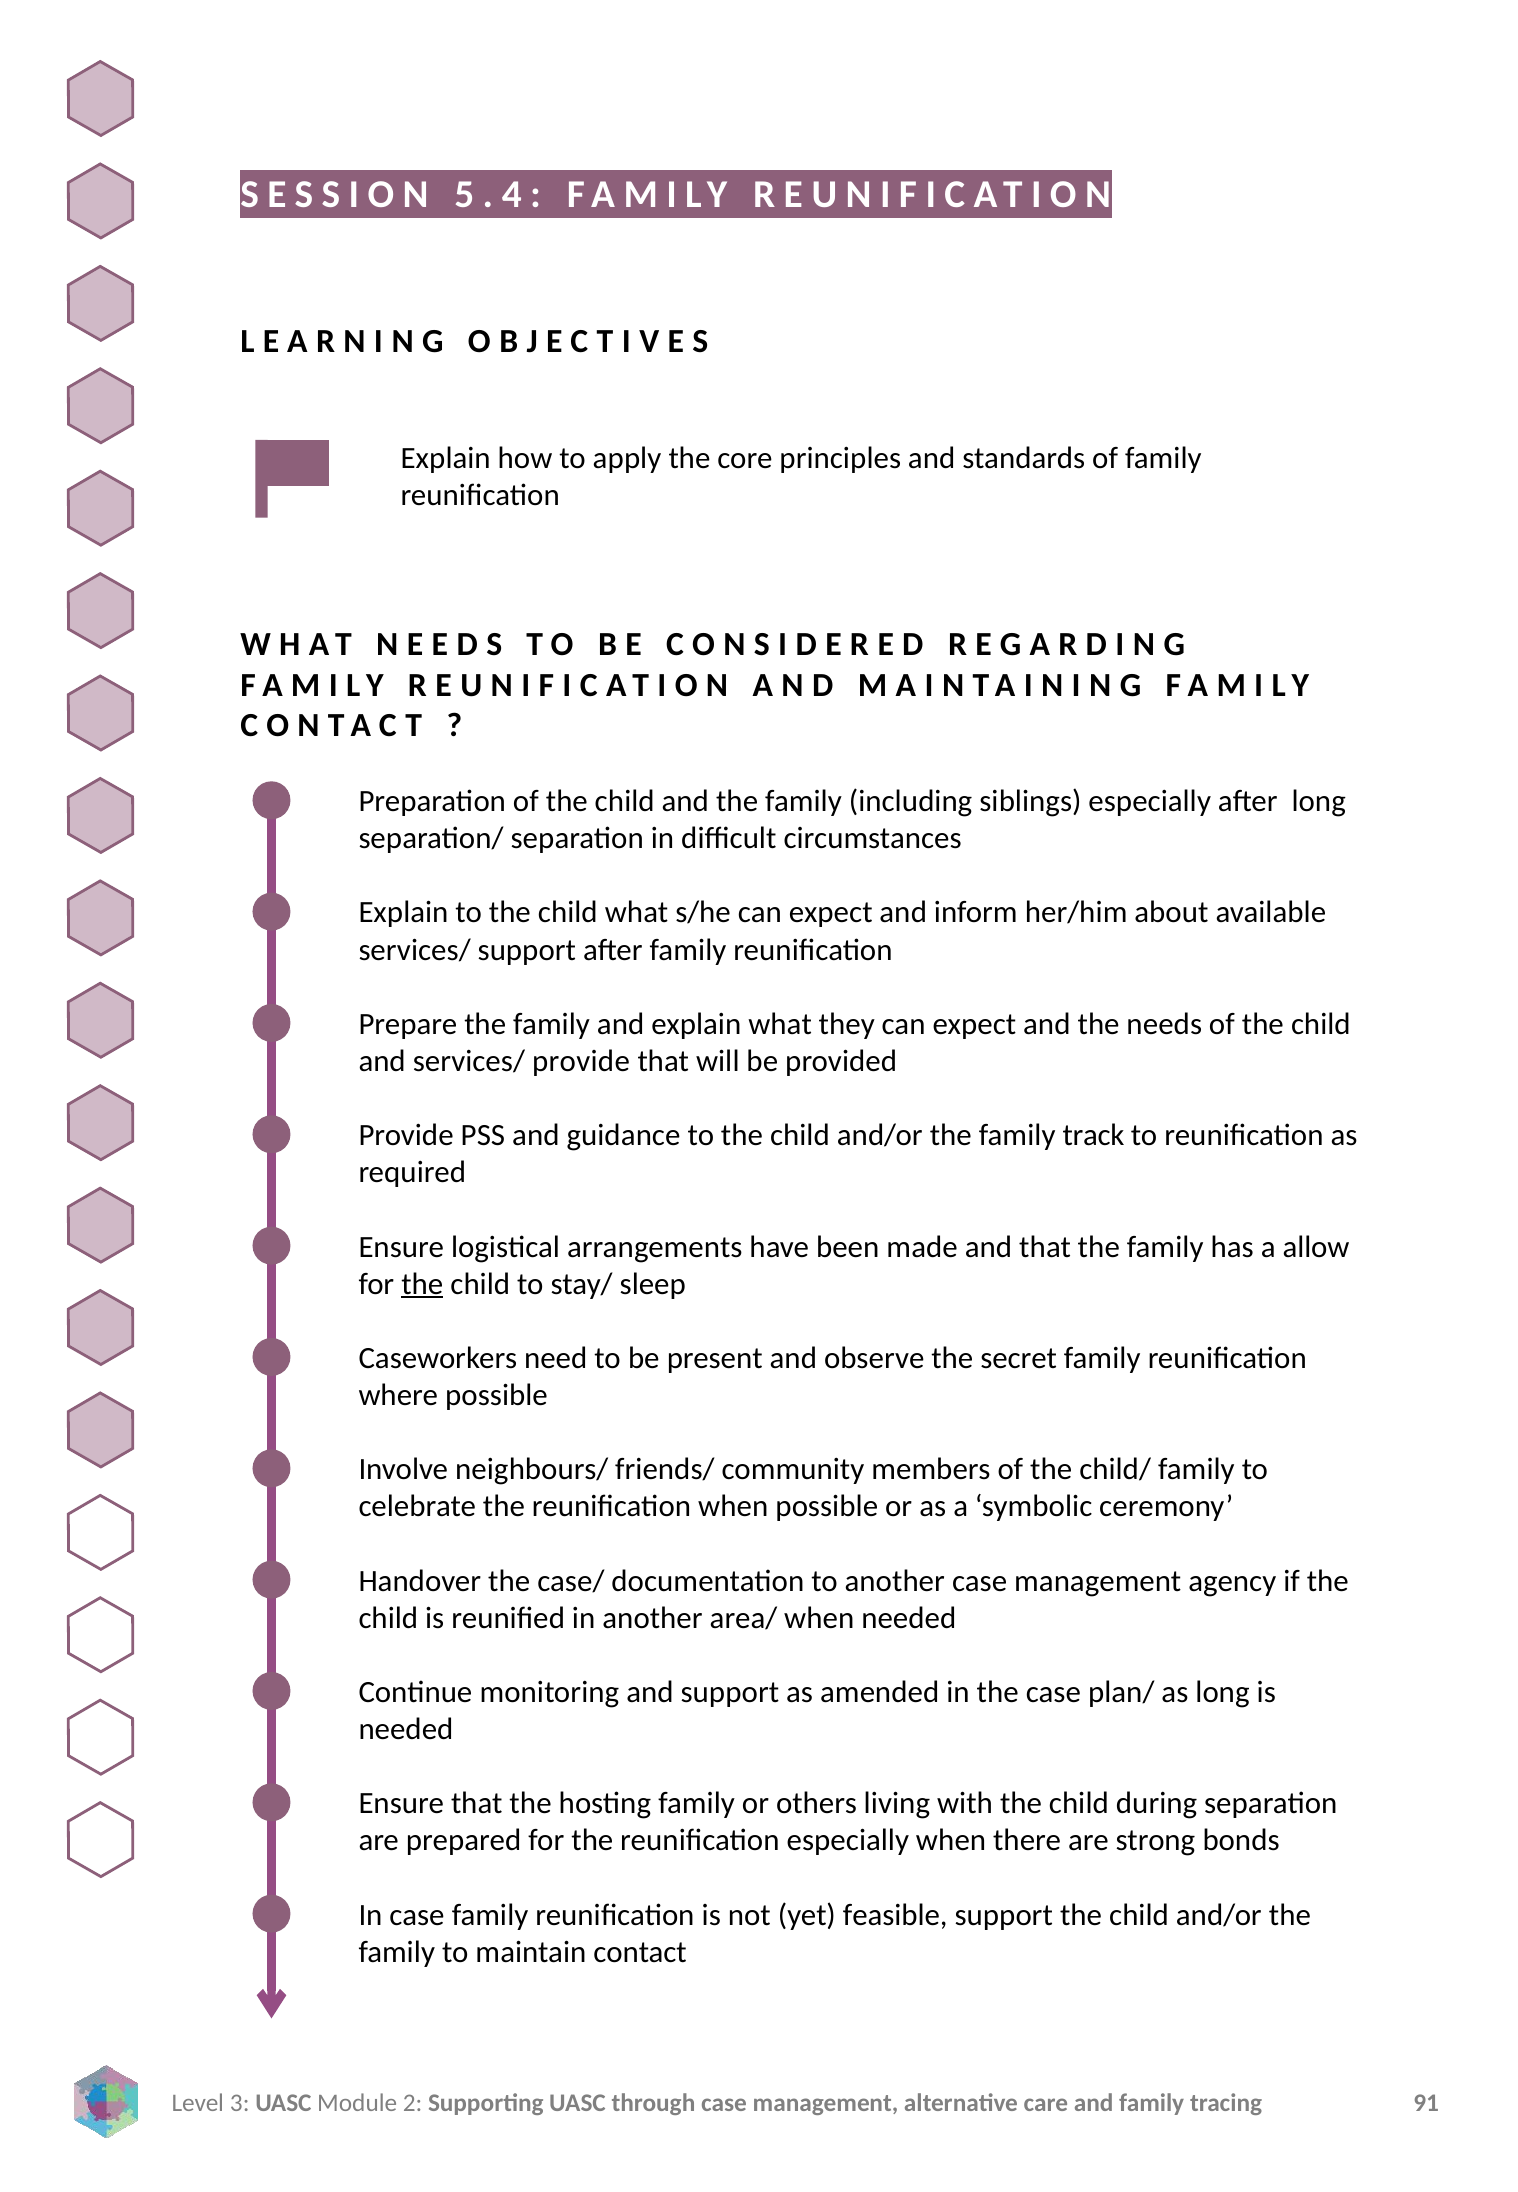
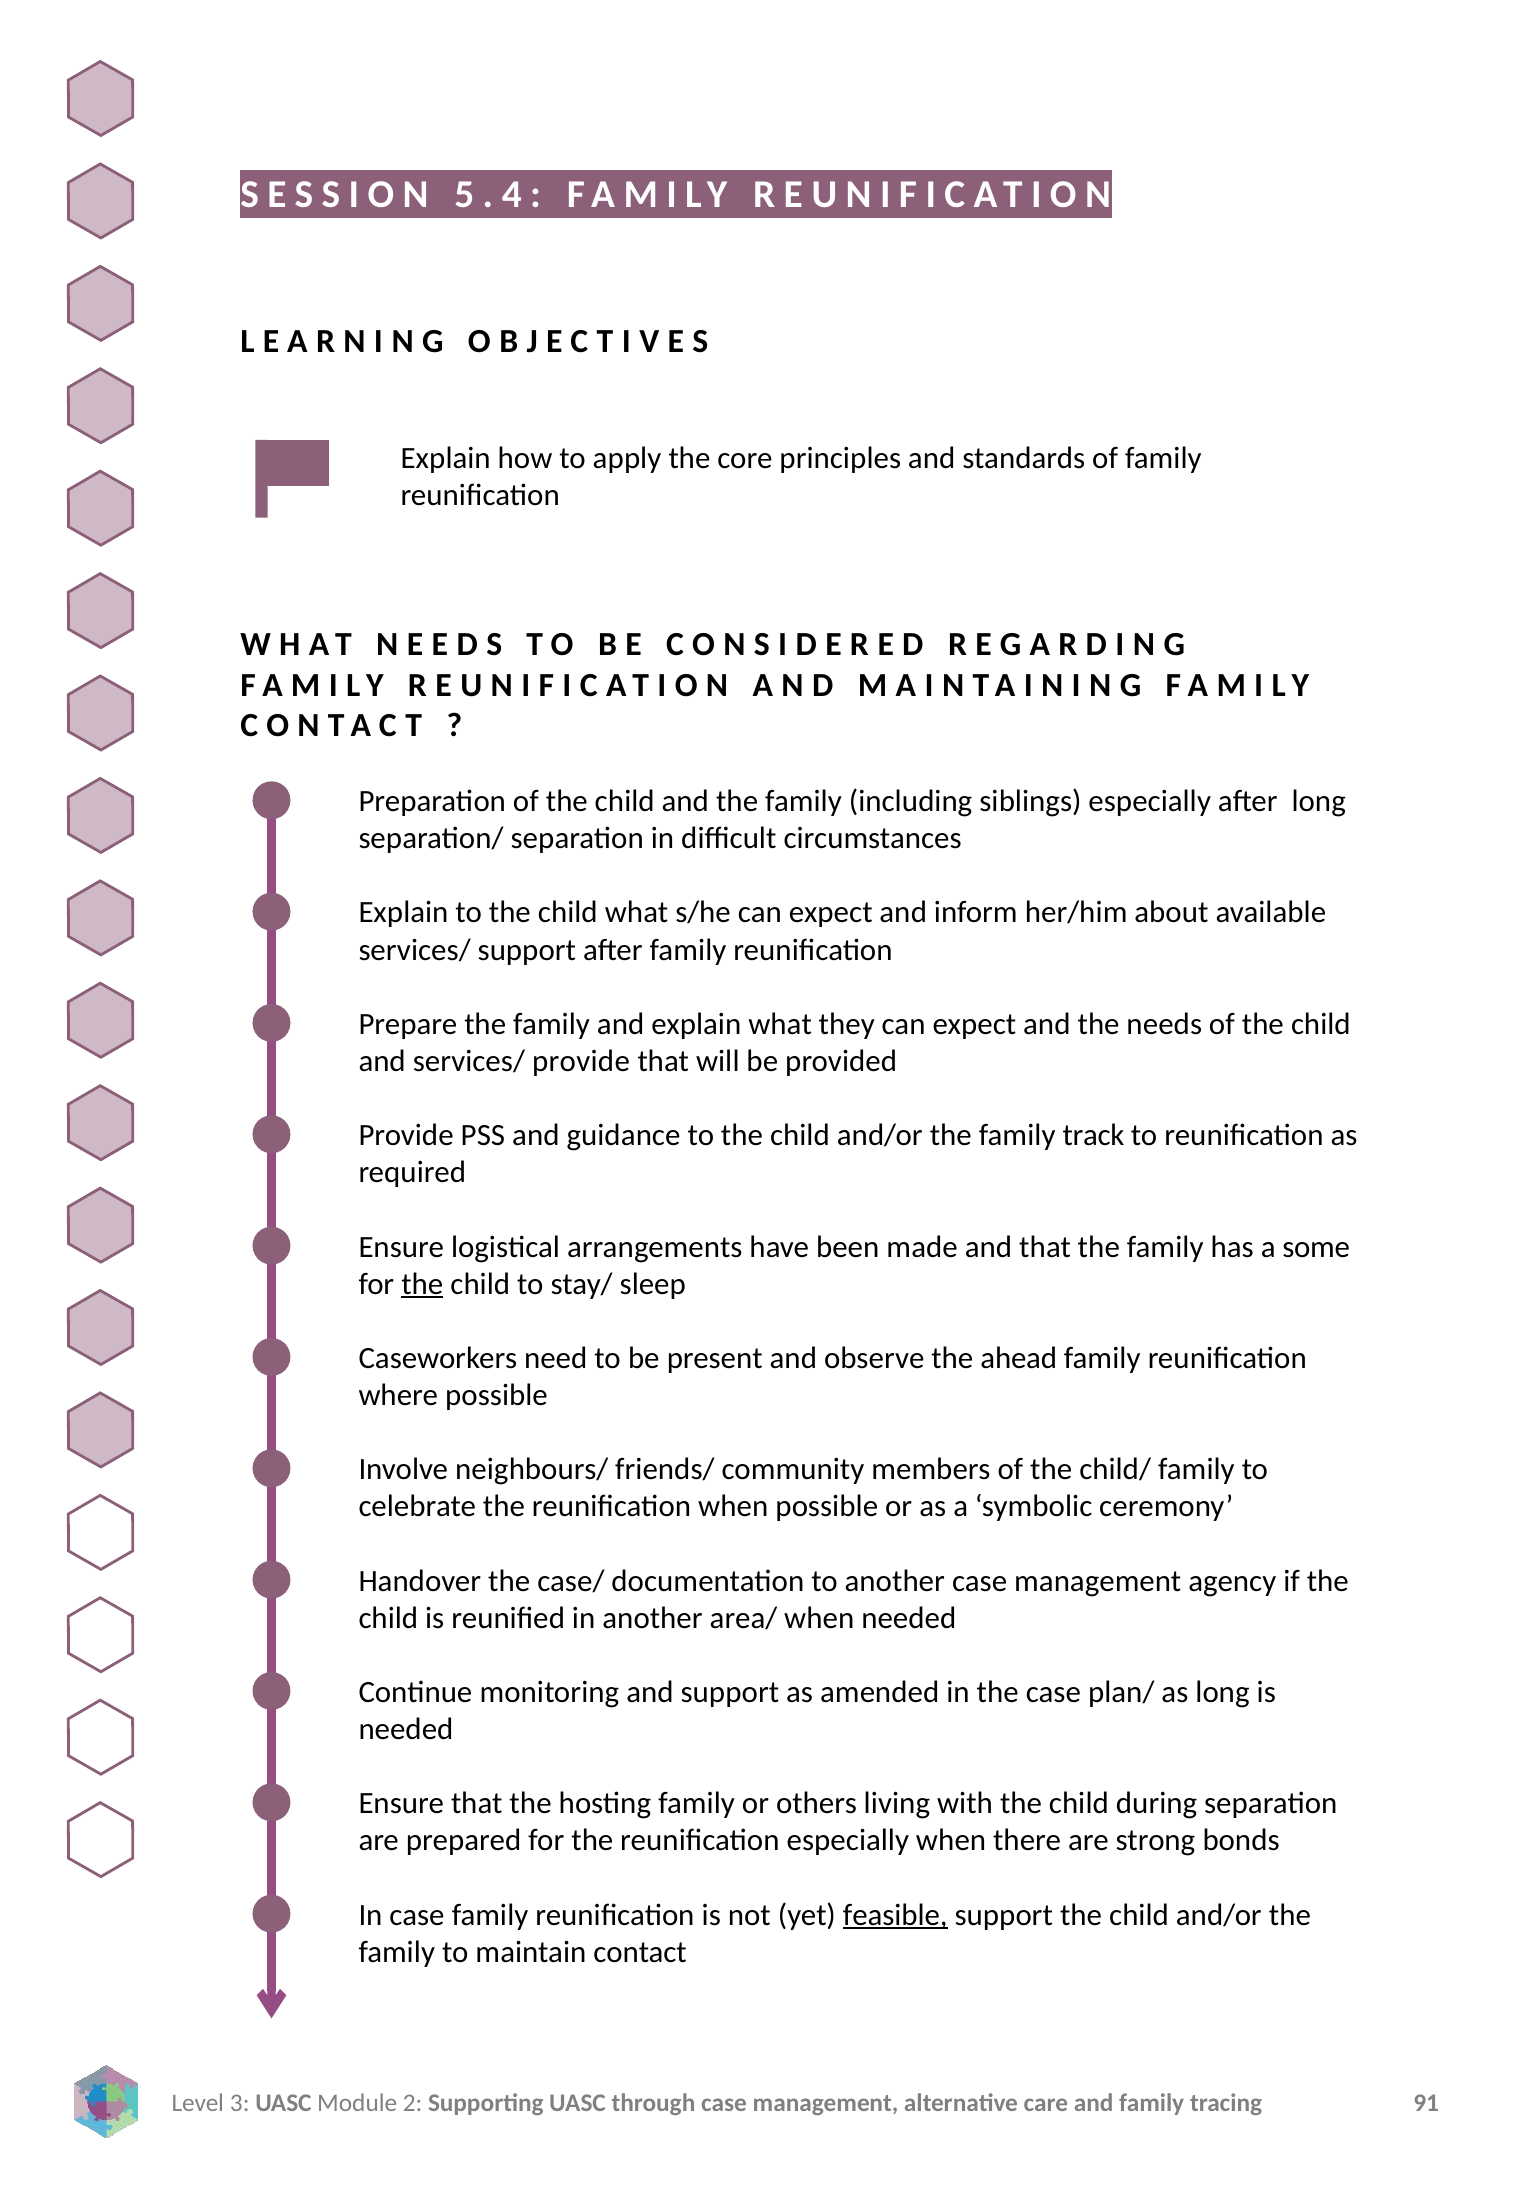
allow: allow -> some (1316, 1247)
secret: secret -> ahead (1019, 1359)
feasible underline: none -> present (895, 1916)
